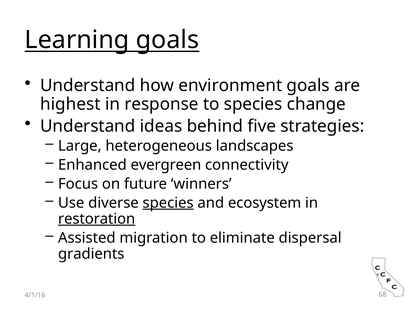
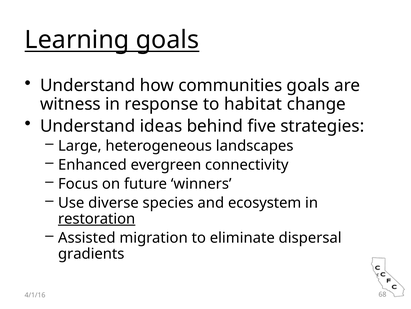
environment: environment -> communities (230, 85)
highest: highest -> witness (70, 104)
to species: species -> habitat (253, 104)
species underline: present -> none (168, 202)
